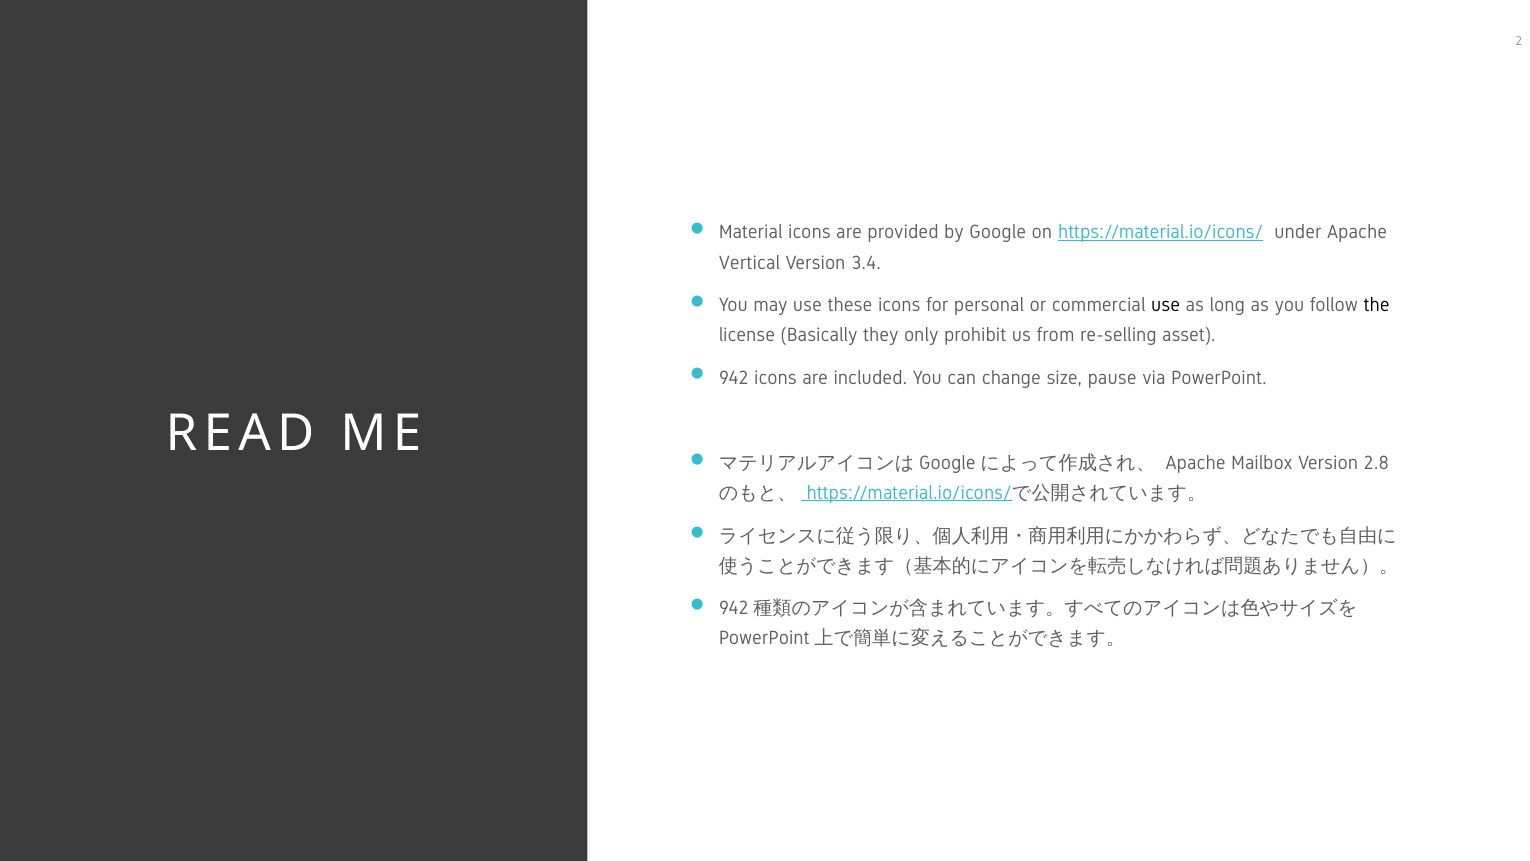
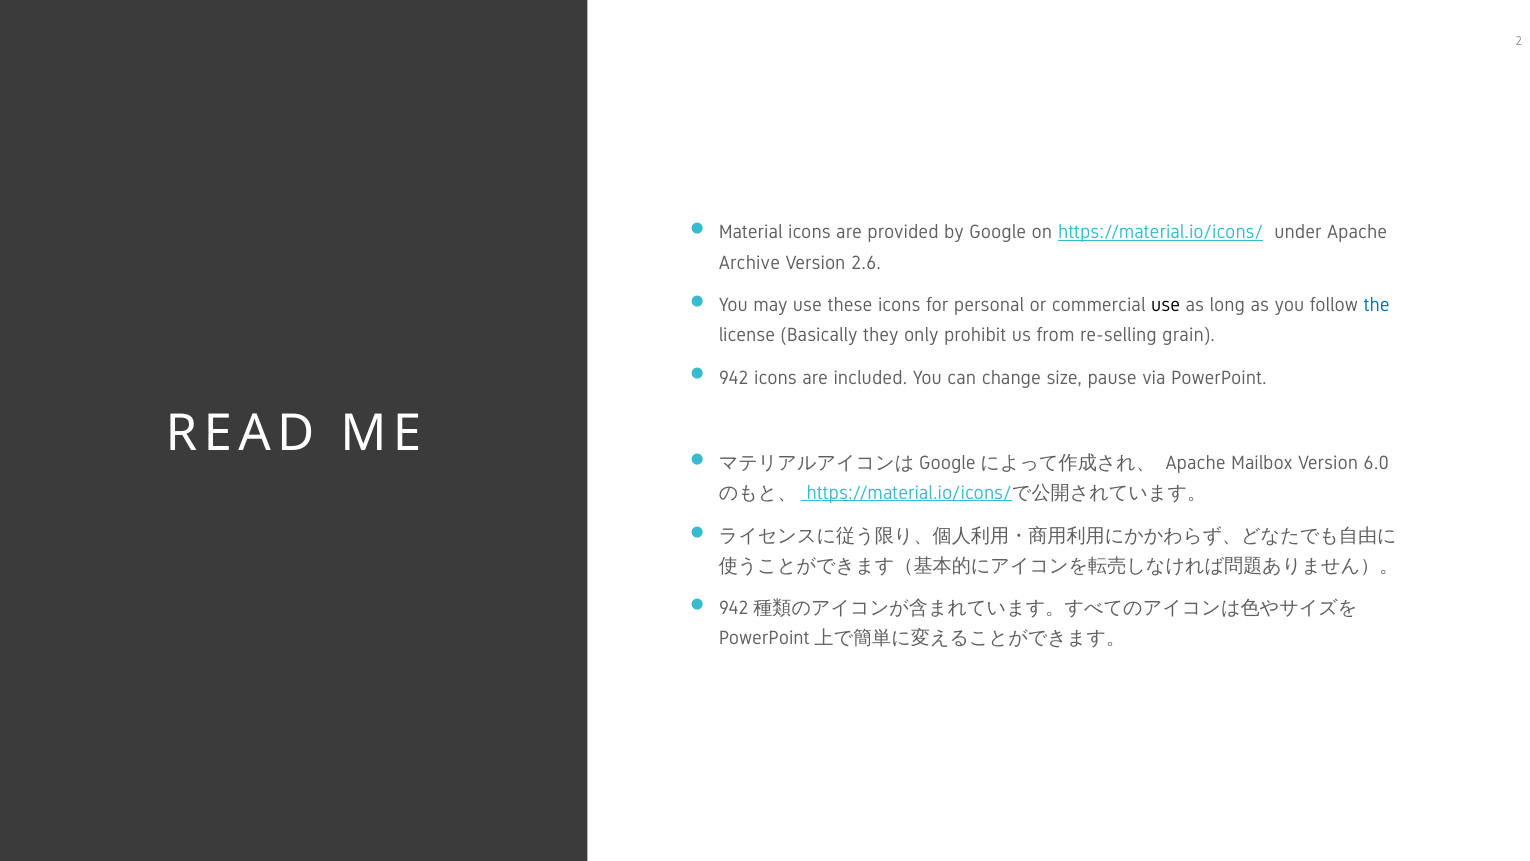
Vertical: Vertical -> Archive (749, 263)
3.4: 3.4 -> 2.6 (866, 263)
the colour: black -> blue (1377, 305)
asset: asset -> grain (1189, 335)
2.8: 2.8 -> 6.0 (1376, 463)
